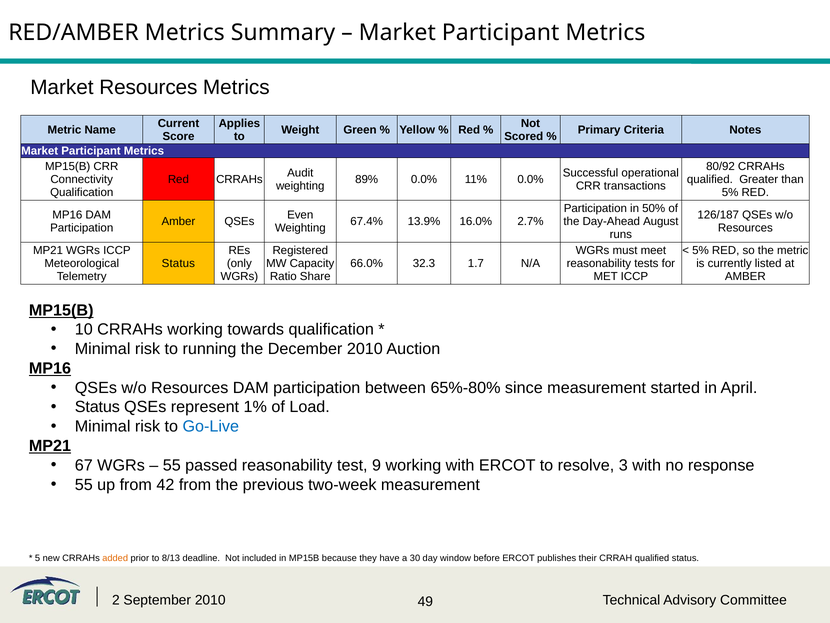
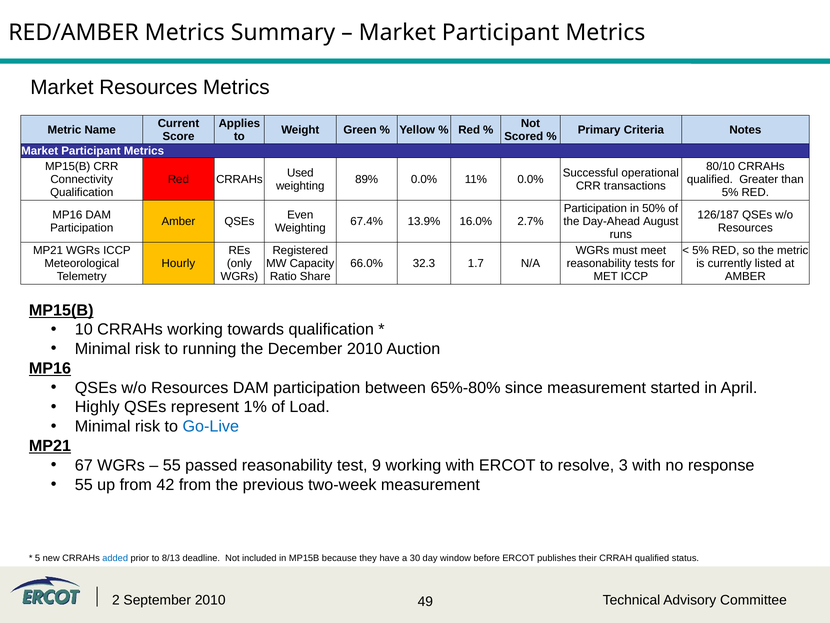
80/92: 80/92 -> 80/10 (721, 166)
Audit: Audit -> Used (300, 173)
Status: Status -> Hourly (178, 263)
Status: Status -> Highly (97, 407)
added colour: orange -> blue (115, 558)
